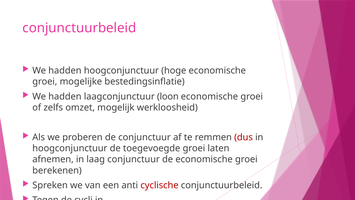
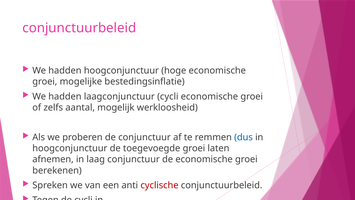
laagconjunctuur loon: loon -> cycli (168, 96)
omzet: omzet -> aantal (80, 107)
dus colour: red -> blue (244, 137)
